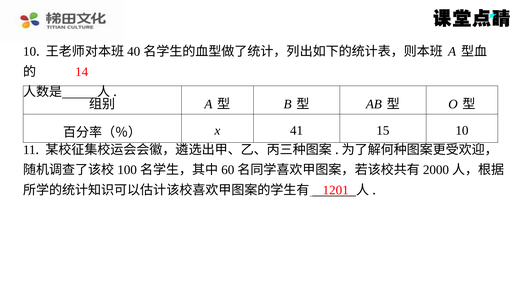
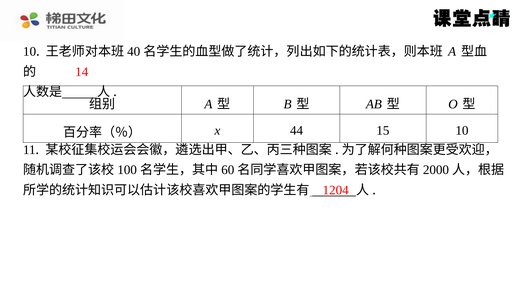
41: 41 -> 44 (297, 131)
1201: 1201 -> 1204 (336, 190)
